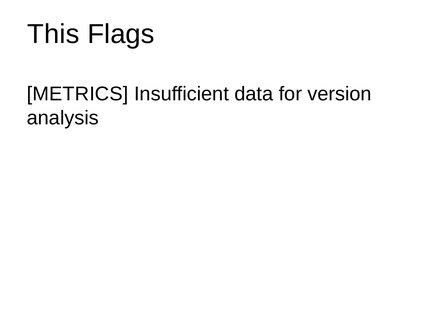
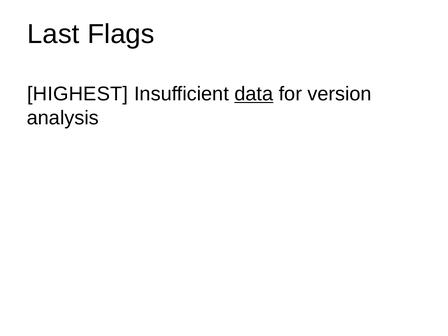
This: This -> Last (53, 34)
METRICS: METRICS -> HIGHEST (78, 94)
data underline: none -> present (254, 94)
